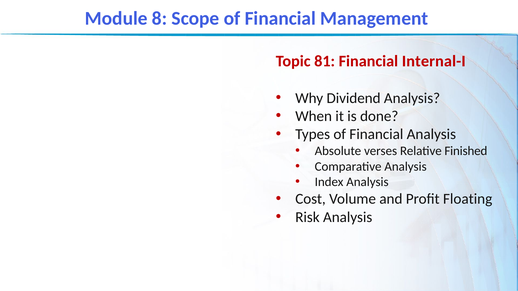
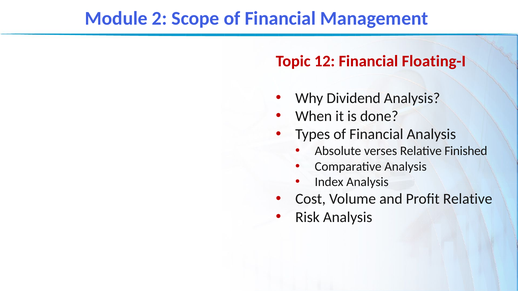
8: 8 -> 2 (160, 19)
81: 81 -> 12 (325, 61)
Internal-I: Internal-I -> Floating-I (434, 61)
Profit Floating: Floating -> Relative (468, 199)
